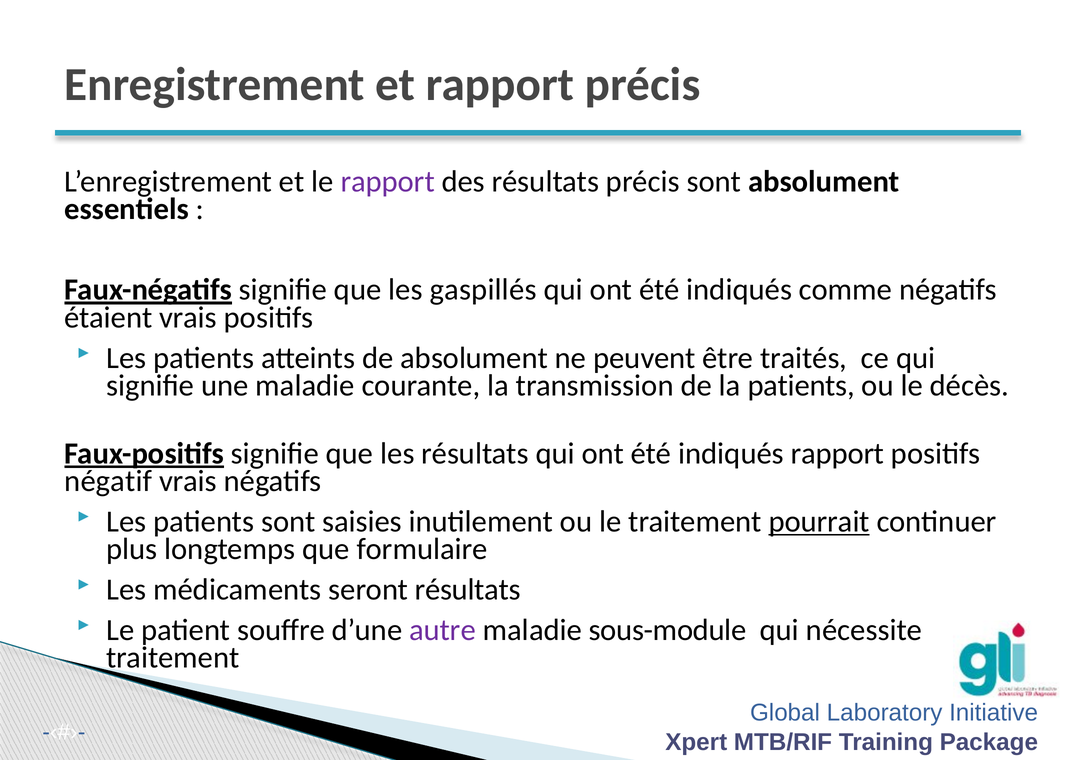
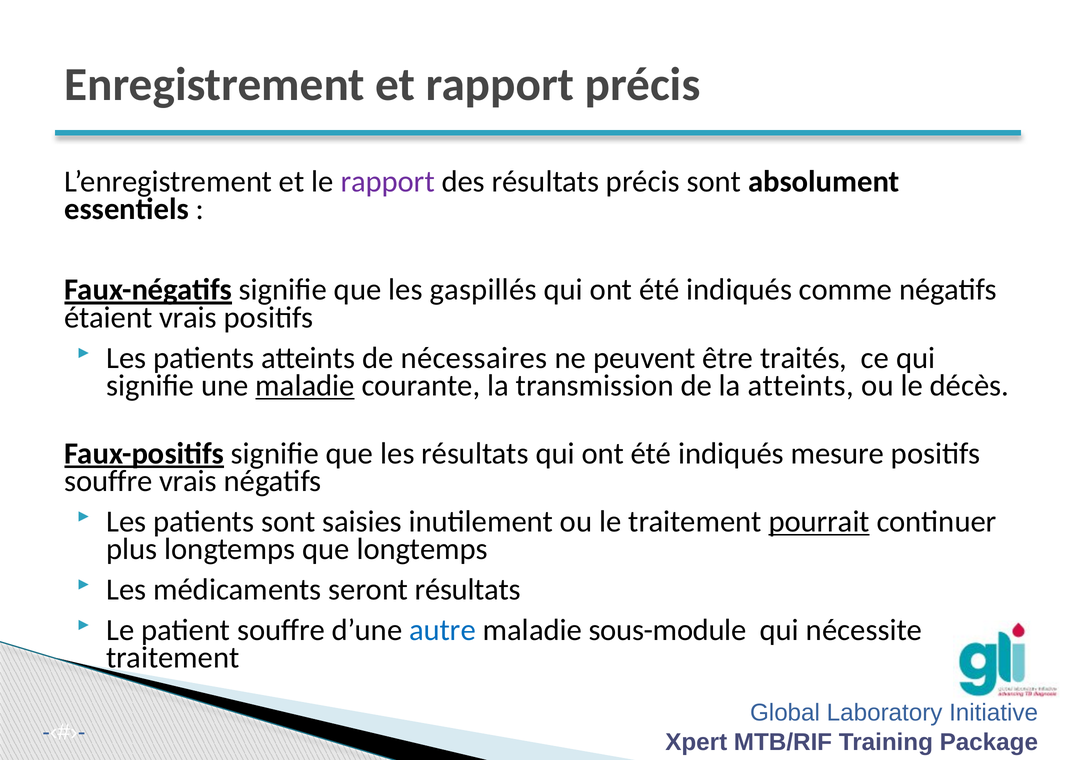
de absolument: absolument -> nécessaires (474, 358)
maladie underline: none -> present (305, 385)
la patients: patients -> atteints (801, 385)
indiqués rapport: rapport -> mesure (837, 453)
négatif: négatif -> souffre (108, 481)
que formulaire: formulaire -> longtemps (422, 549)
autre colour: purple -> blue (443, 630)
